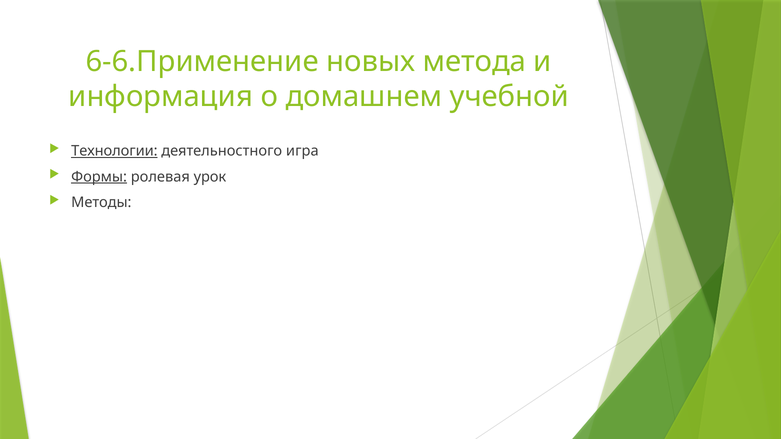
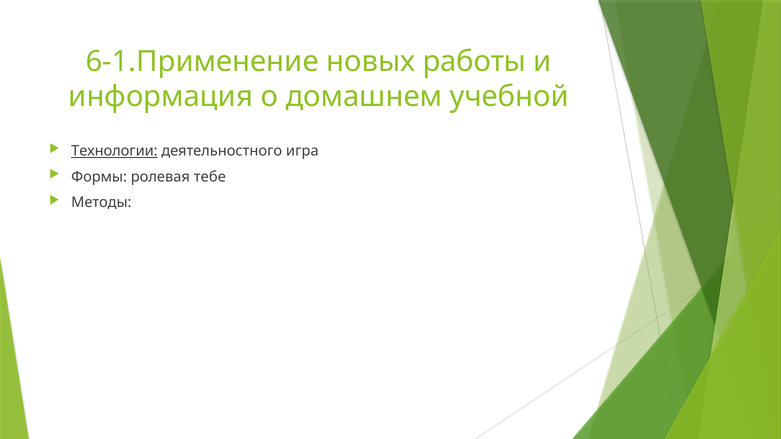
6-6.Применение: 6-6.Применение -> 6-1.Применение (202, 62)
метода: метода -> работы (475, 62)
Формы underline: present -> none (99, 177)
урок: урок -> тебе (210, 177)
